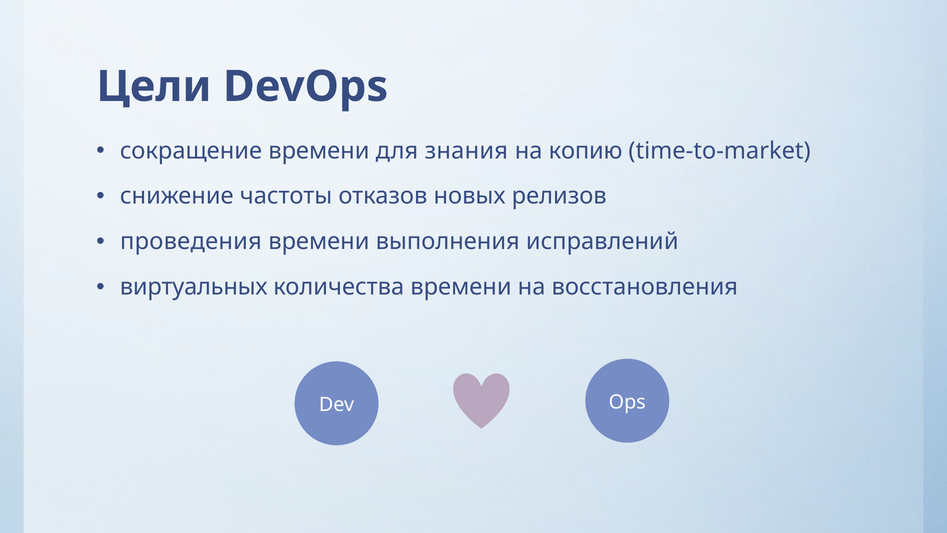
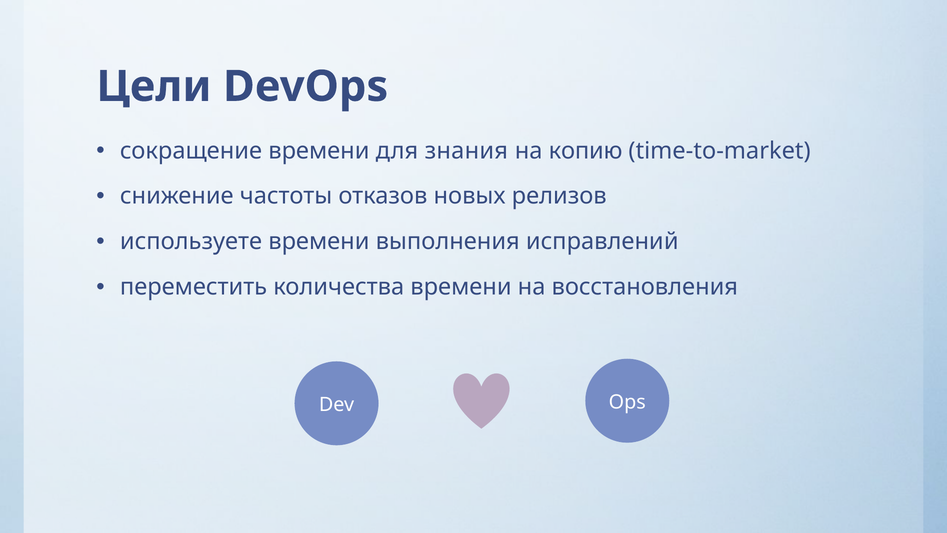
проведения: проведения -> используете (191, 242)
виртуальных: виртуальных -> переместить (194, 287)
